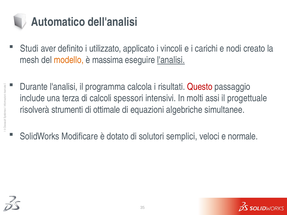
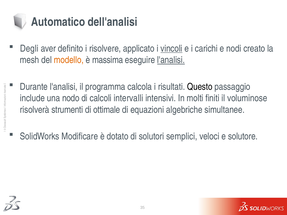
Studi: Studi -> Degli (29, 49)
utilizzato: utilizzato -> risolvere (105, 49)
vincoli underline: none -> present (171, 49)
Questo colour: red -> black (200, 87)
terza: terza -> nodo (71, 98)
spessori: spessori -> intervalli (128, 98)
assi: assi -> finiti (212, 98)
progettuale: progettuale -> voluminose (247, 98)
normale: normale -> solutore (243, 137)
